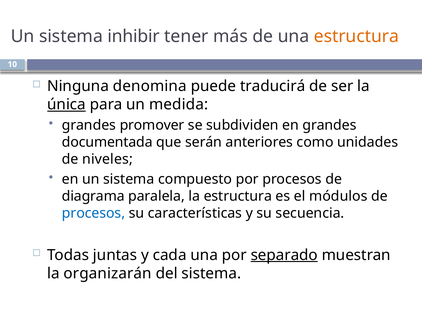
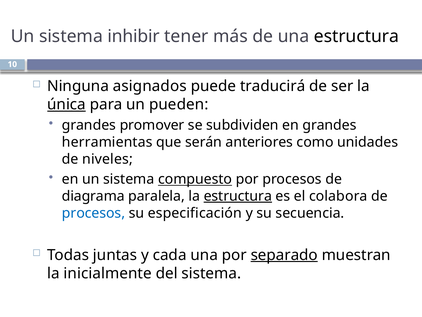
estructura colour: orange -> black (356, 36)
denomina: denomina -> asignados (150, 86)
medida: medida -> pueden (179, 104)
documentada: documentada -> herramientas (107, 142)
compuesto underline: none -> present (195, 179)
estructura underline: none -> present (238, 196)
módulos: módulos -> colabora (338, 196)
características: características -> especificación (195, 213)
organizarán: organizarán -> inicialmente (108, 273)
